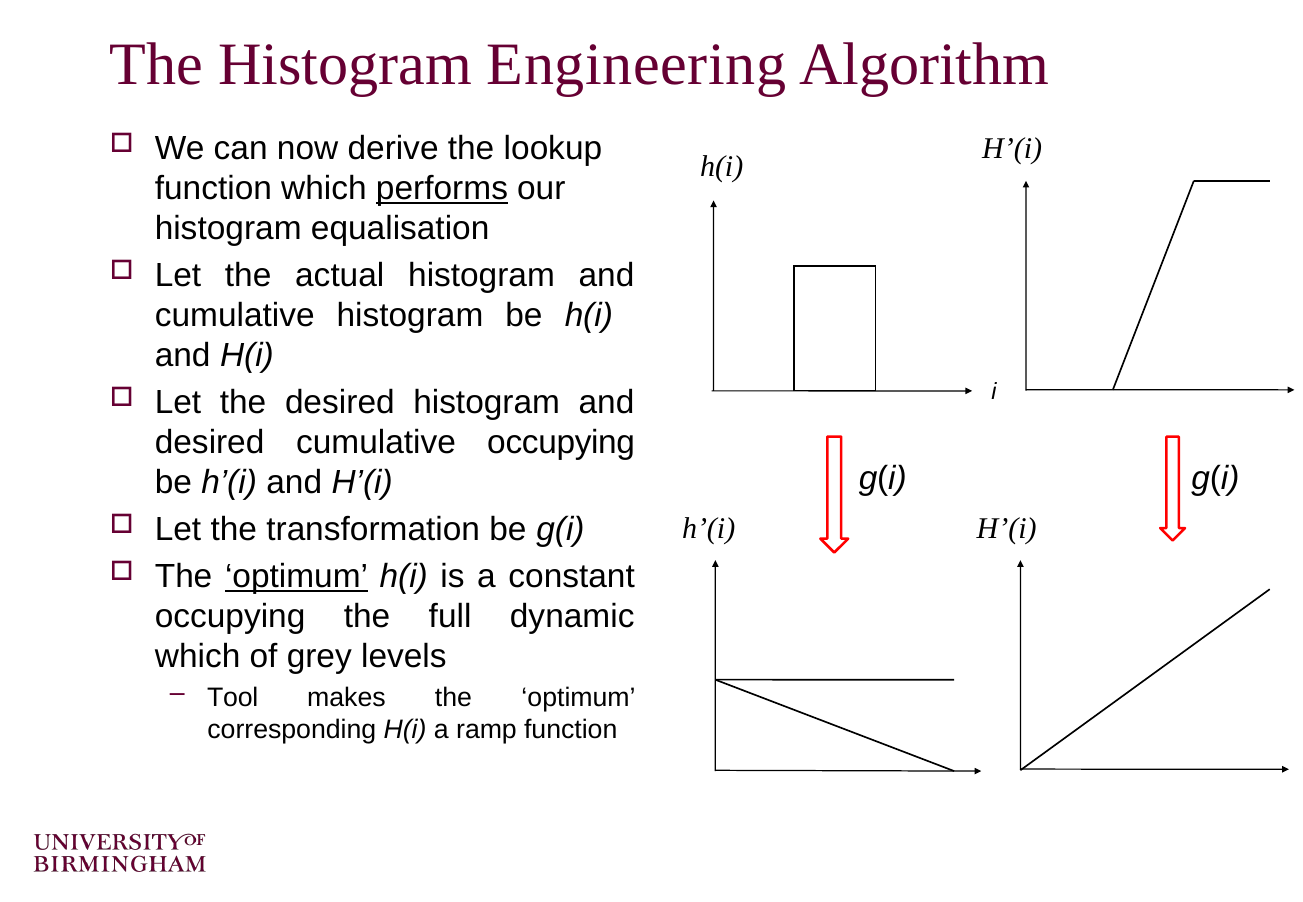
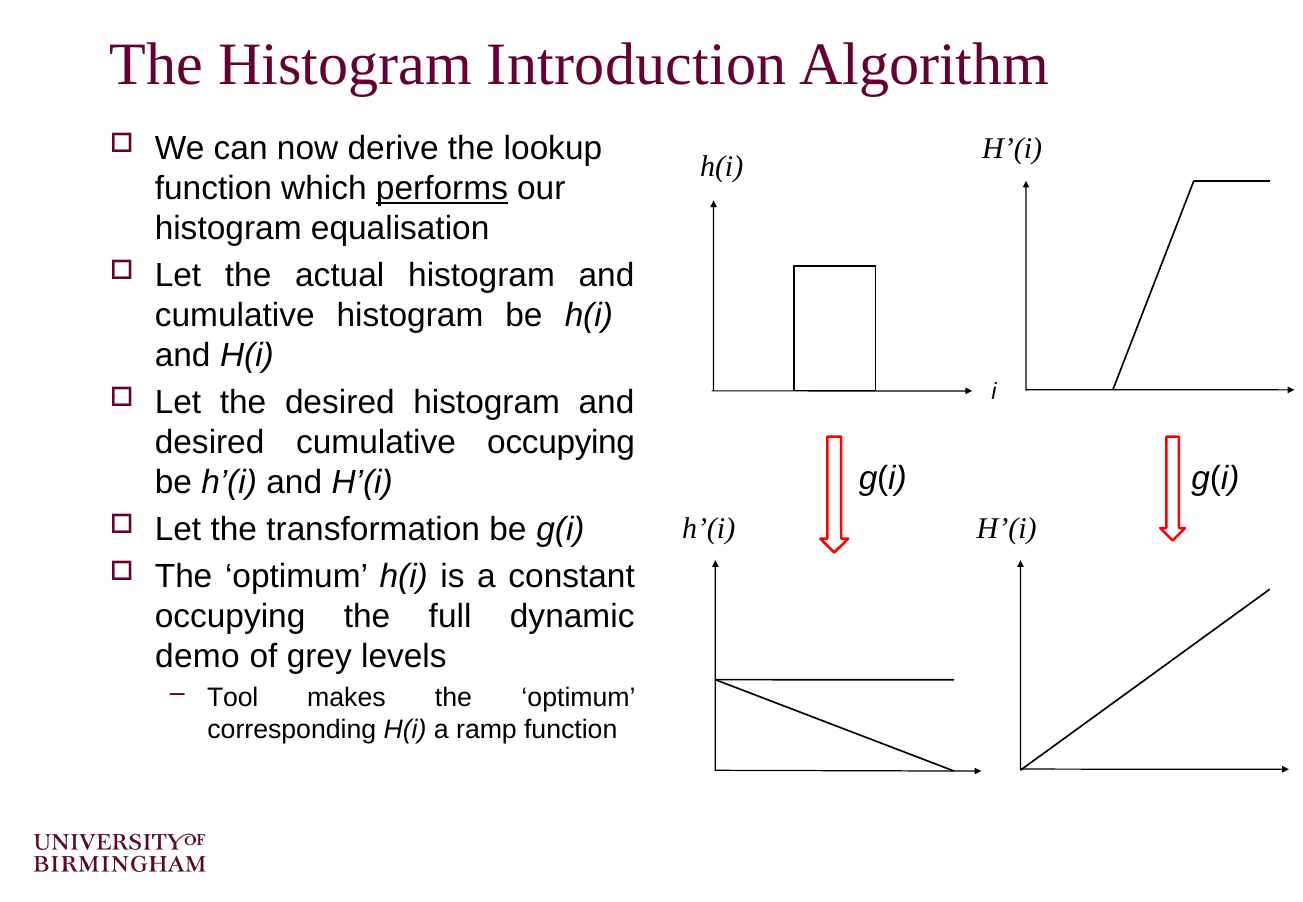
Engineering: Engineering -> Introduction (637, 64)
optimum underline: present -> none (297, 576)
which: which -> demo (197, 657)
